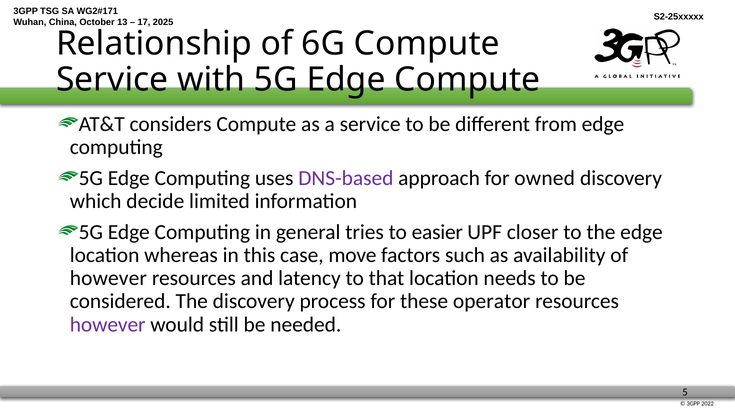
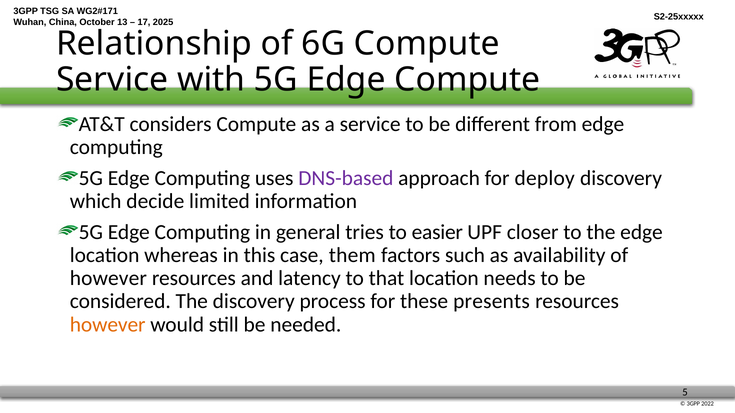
owned: owned -> deploy (545, 178)
move: move -> them (352, 255)
operator: operator -> presents (491, 302)
however colour: purple -> orange (108, 325)
